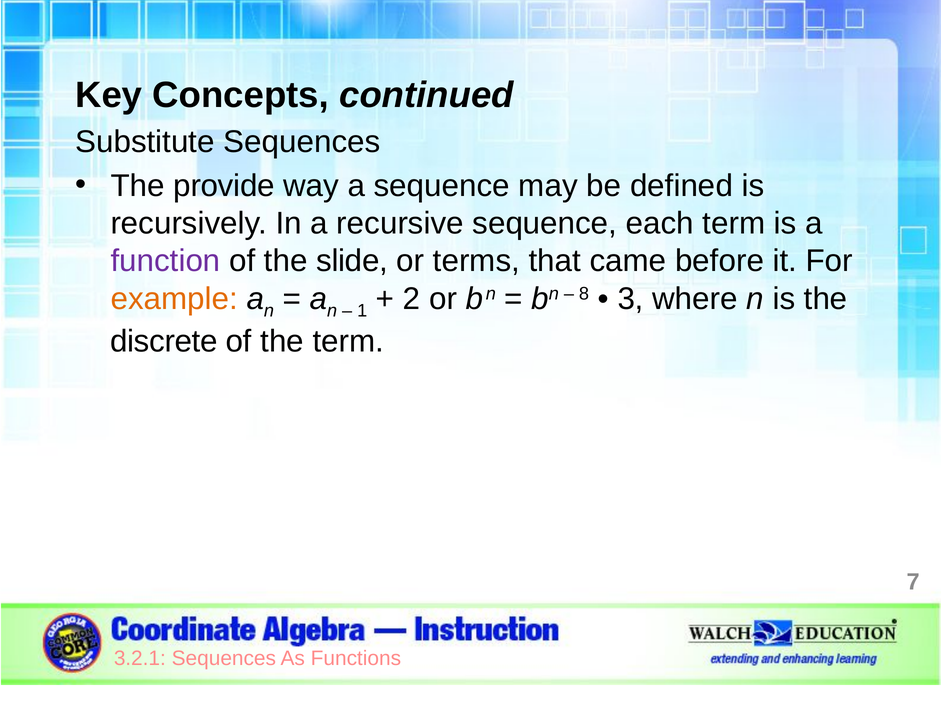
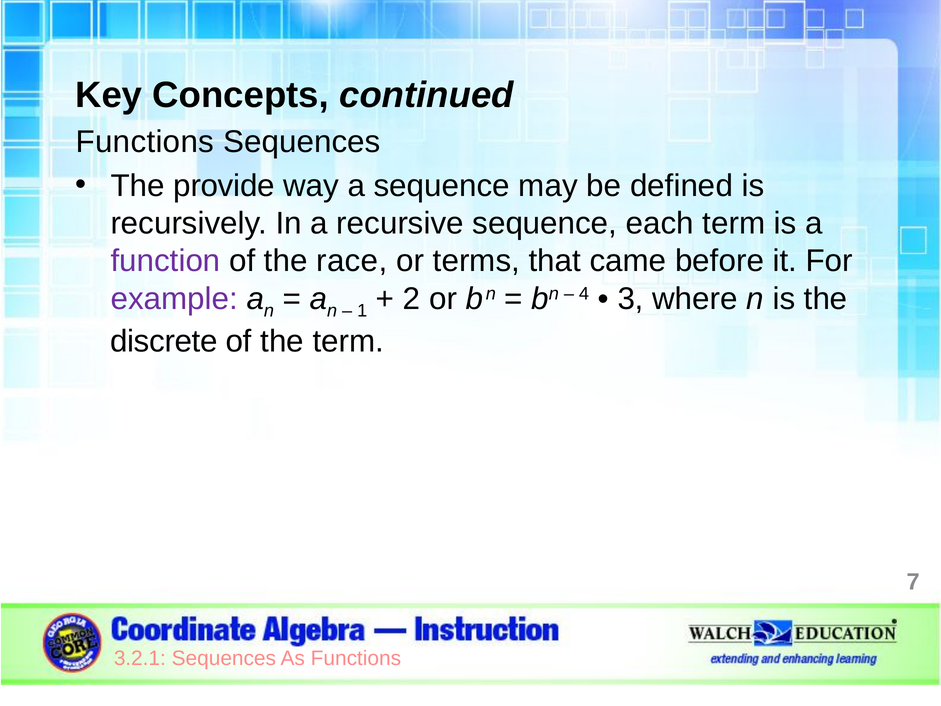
Substitute: Substitute -> Functions (145, 142)
slide: slide -> race (352, 261)
example colour: orange -> purple (174, 299)
8: 8 -> 4 (584, 294)
